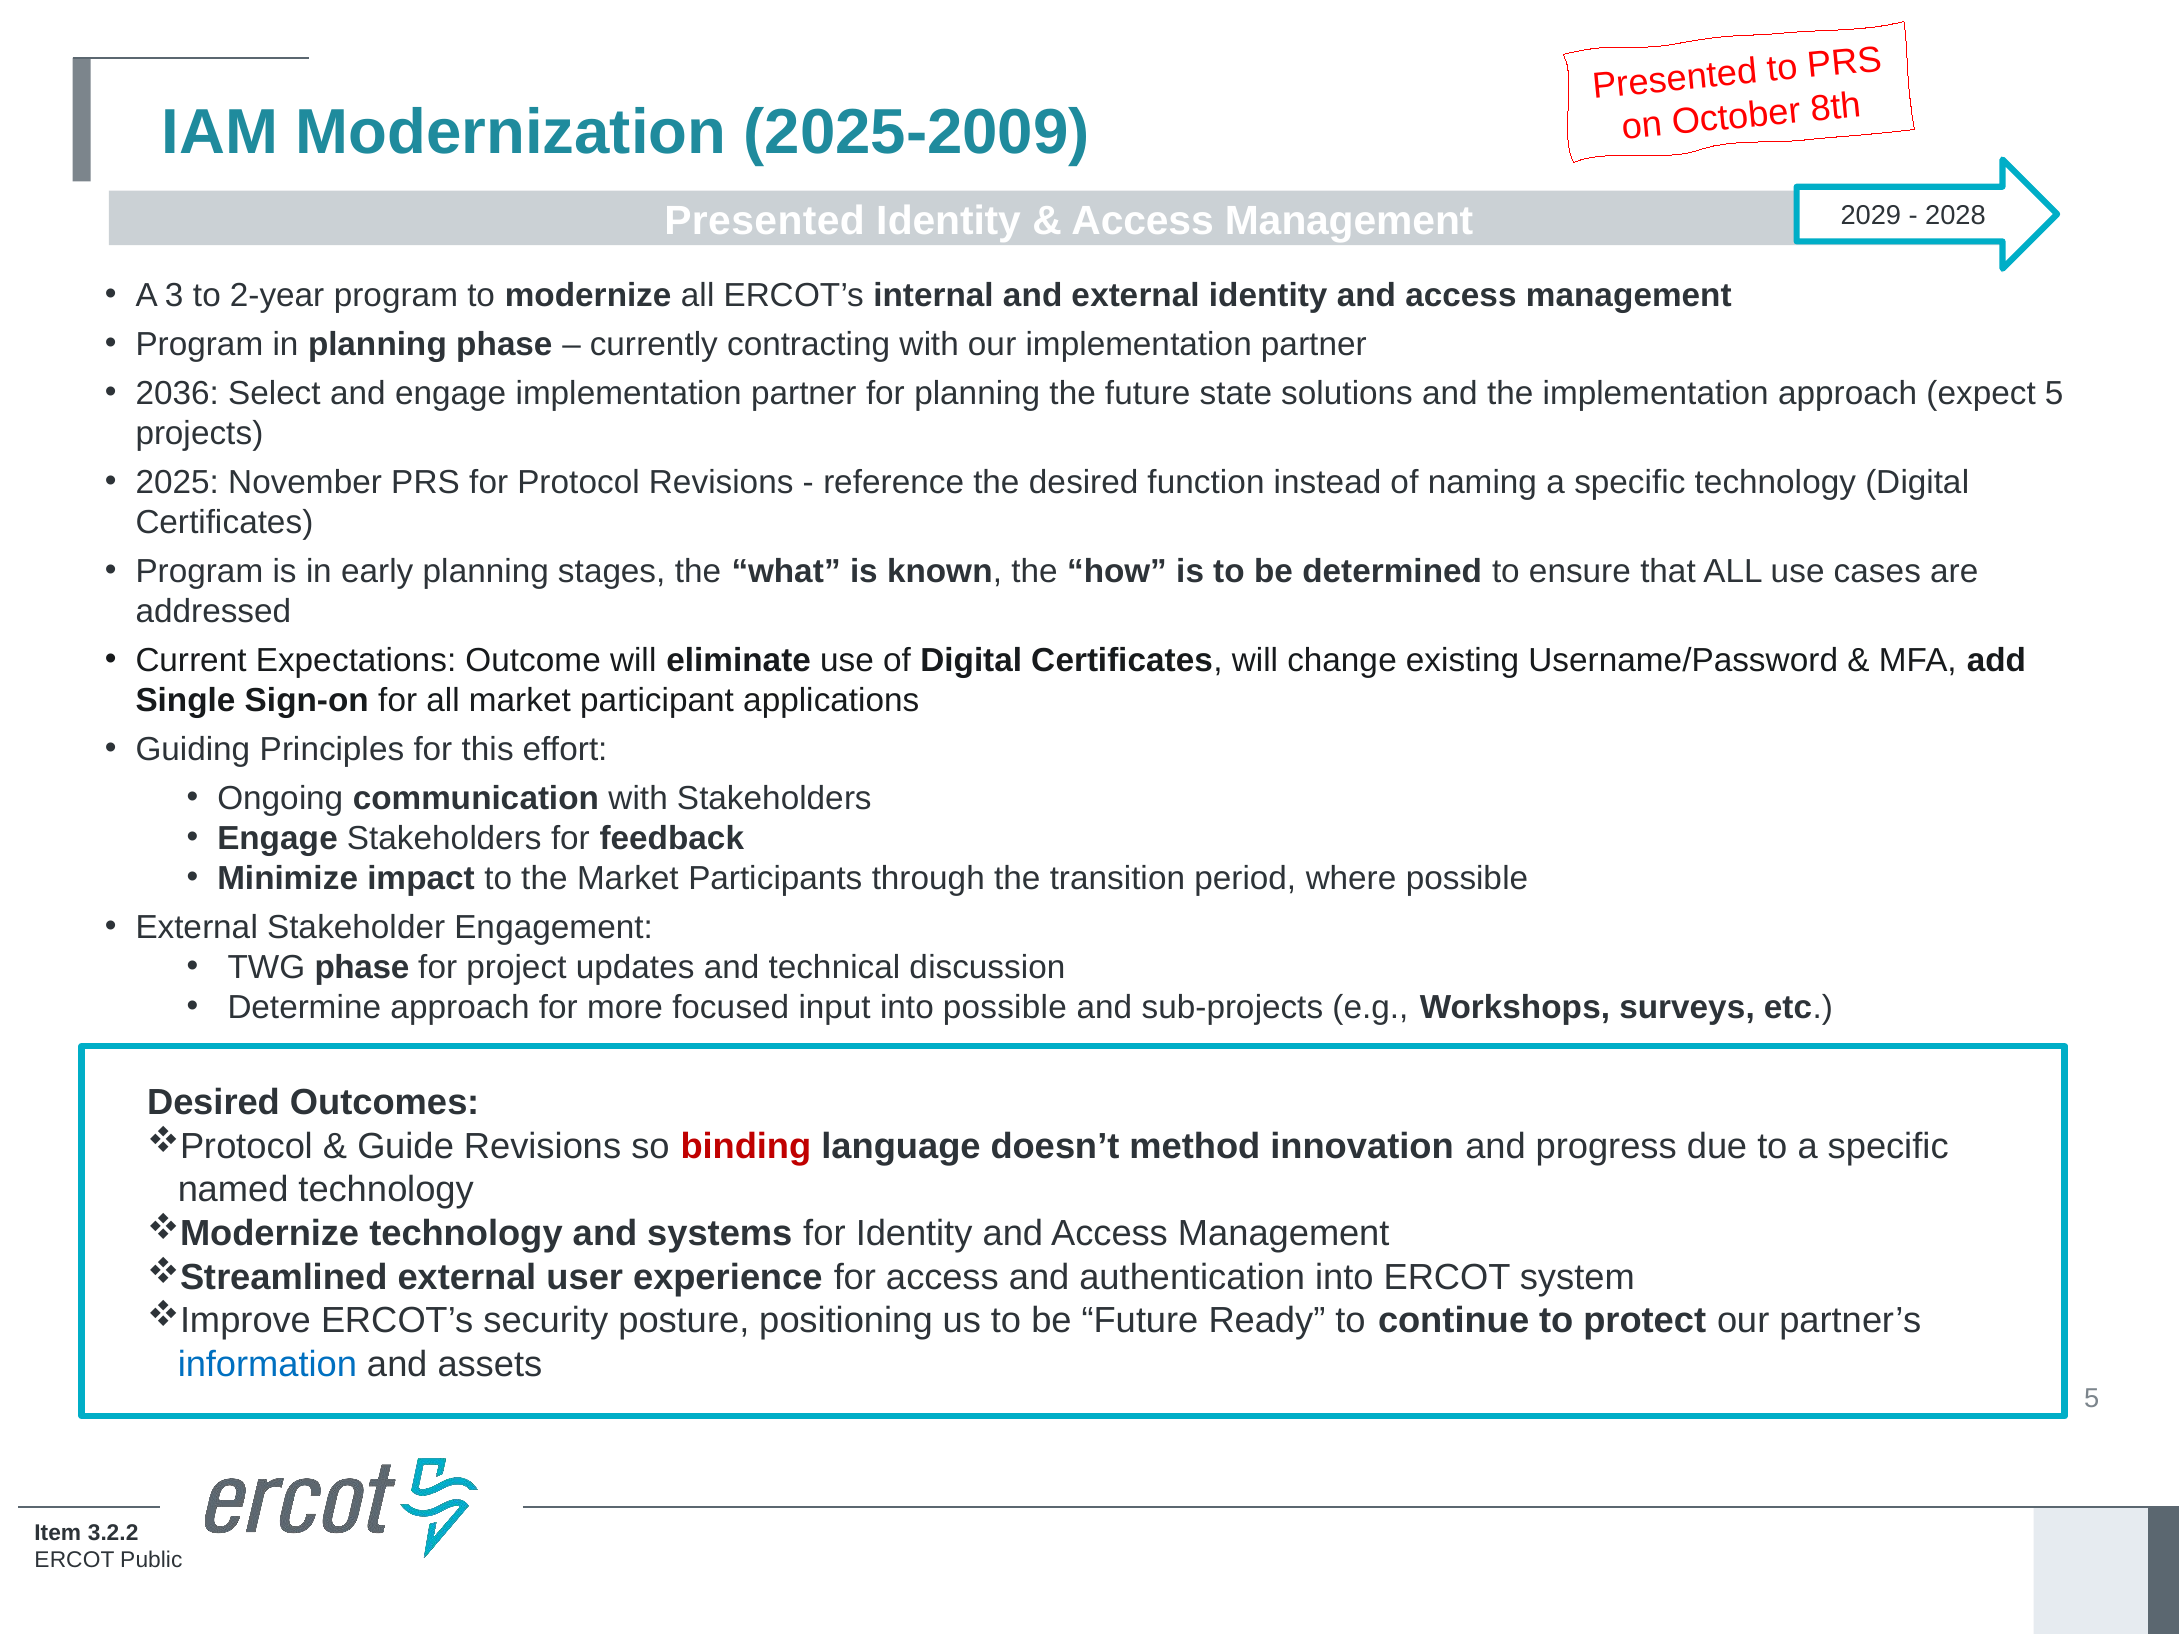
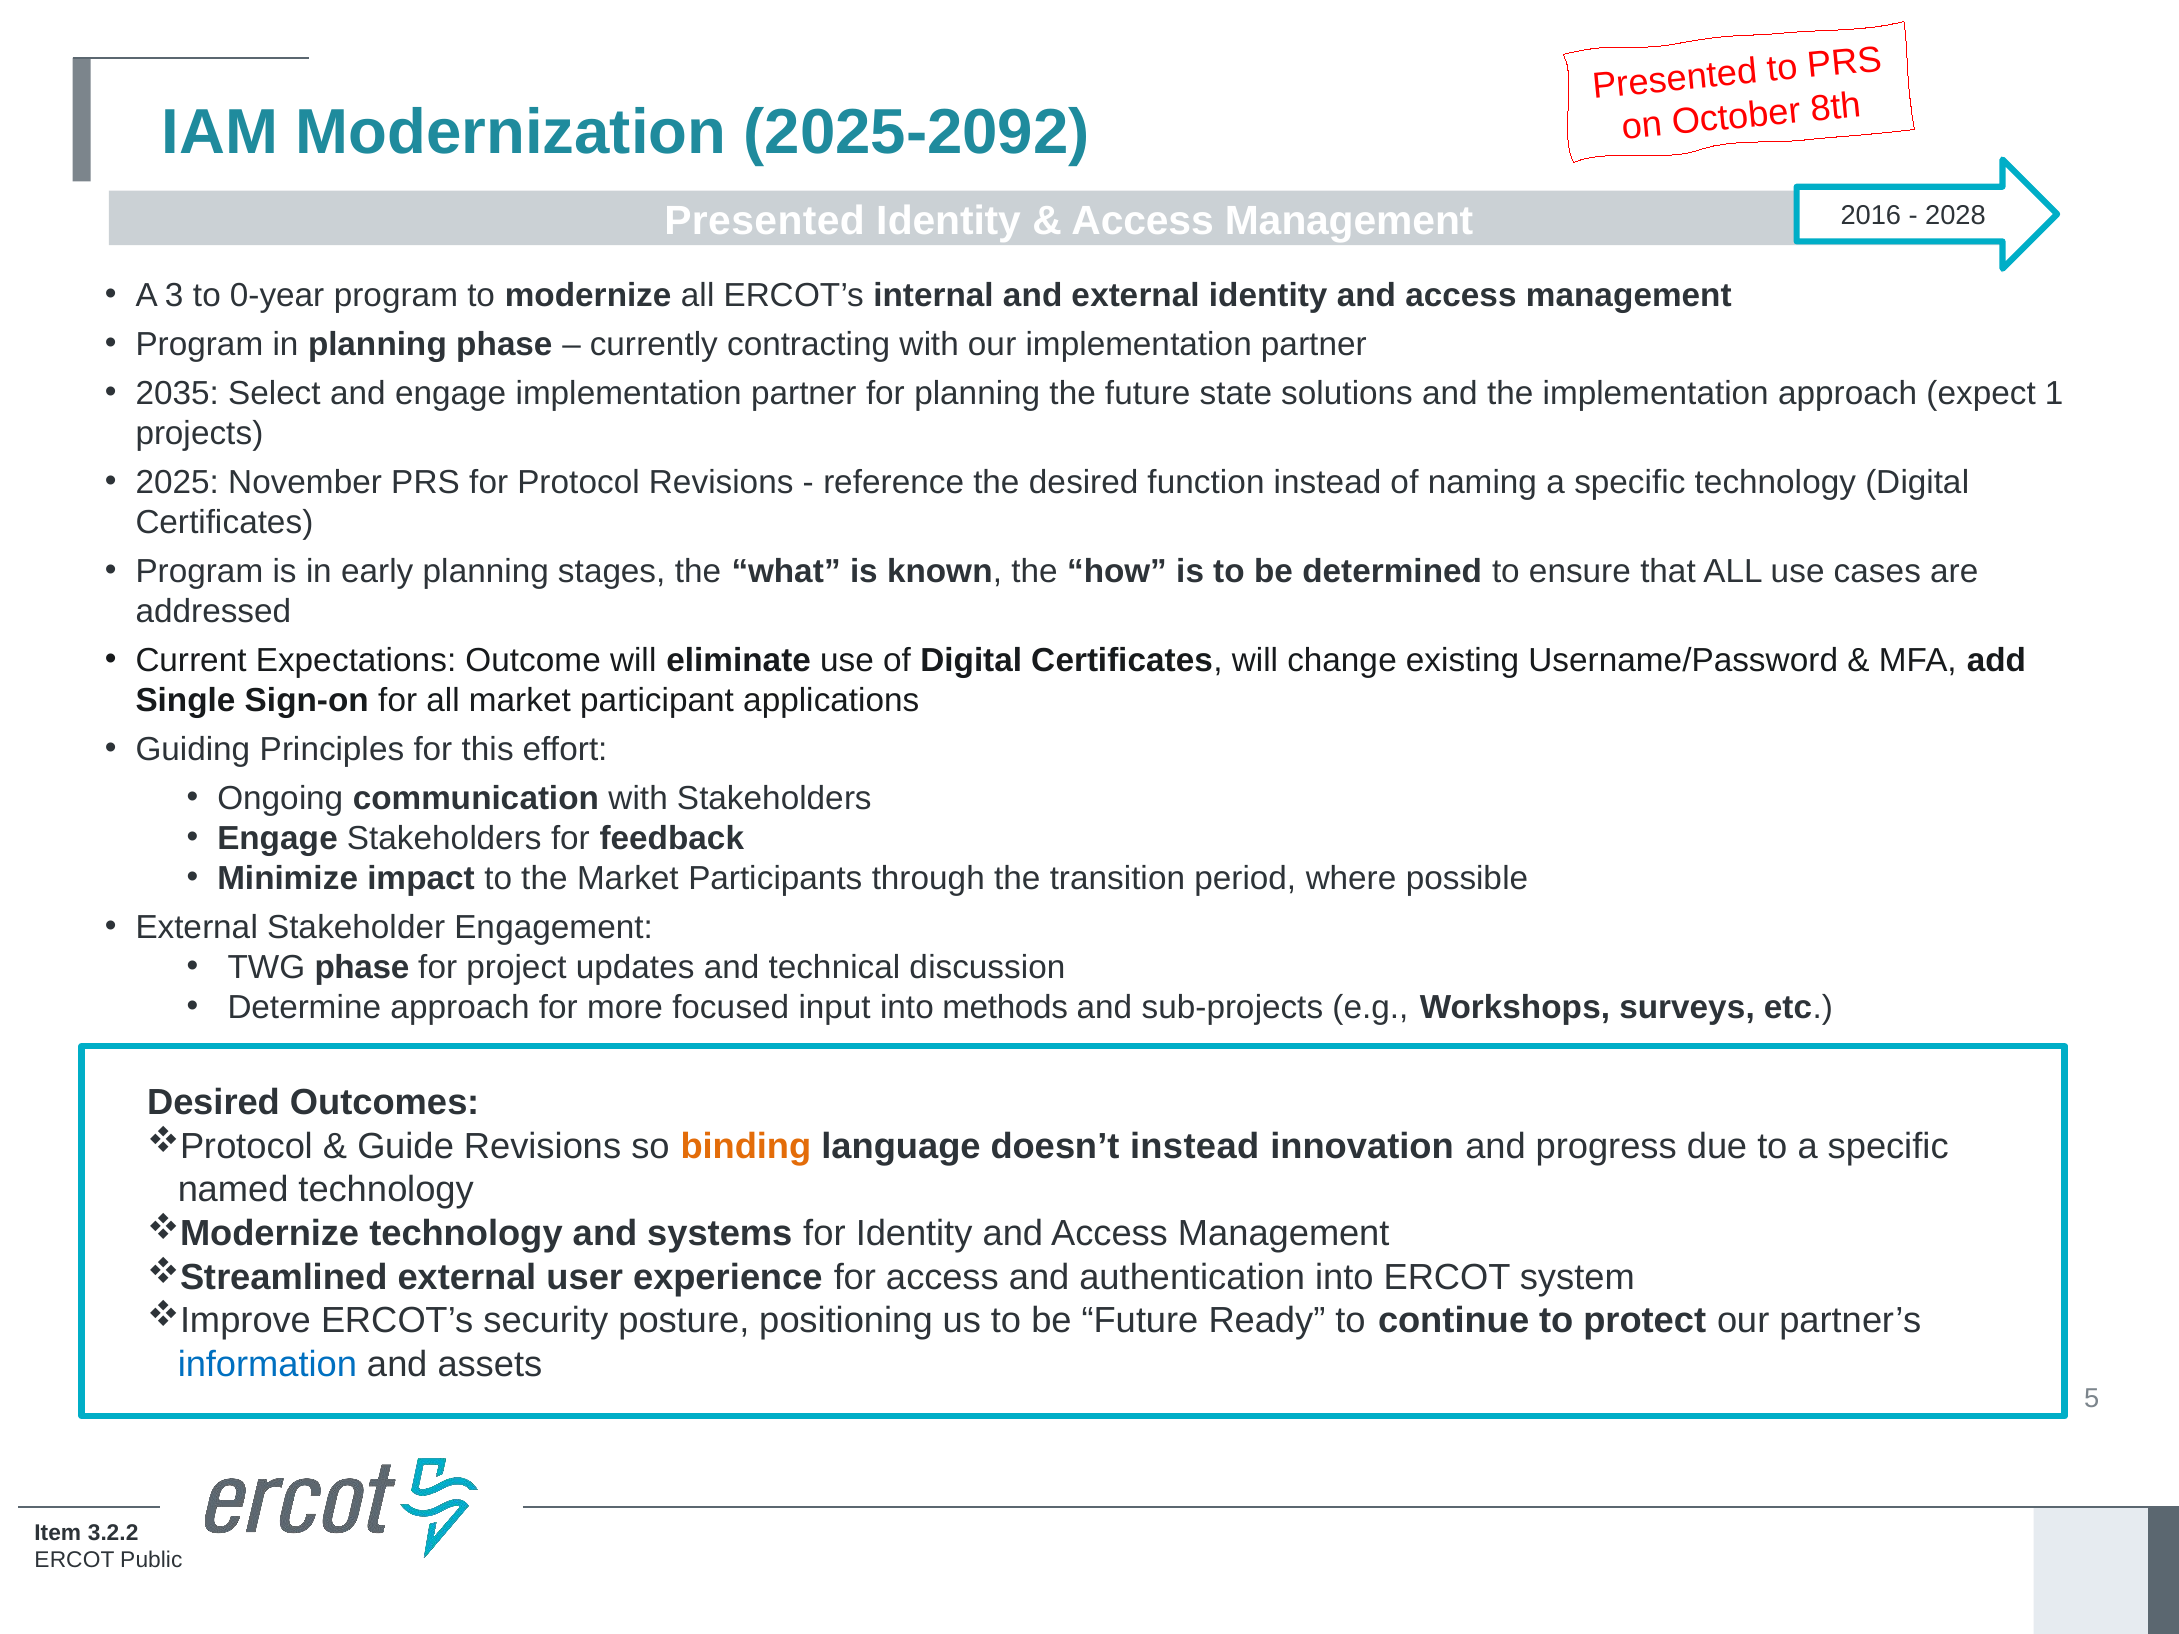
2025-2009: 2025-2009 -> 2025-2092 (917, 133)
2029: 2029 -> 2016 (1871, 216)
2-year: 2-year -> 0-year (277, 296)
2036: 2036 -> 2035 (177, 394)
expect 5: 5 -> 1 (2054, 394)
into possible: possible -> methods (1005, 1008)
binding colour: red -> orange (746, 1147)
doesn’t method: method -> instead (1195, 1147)
